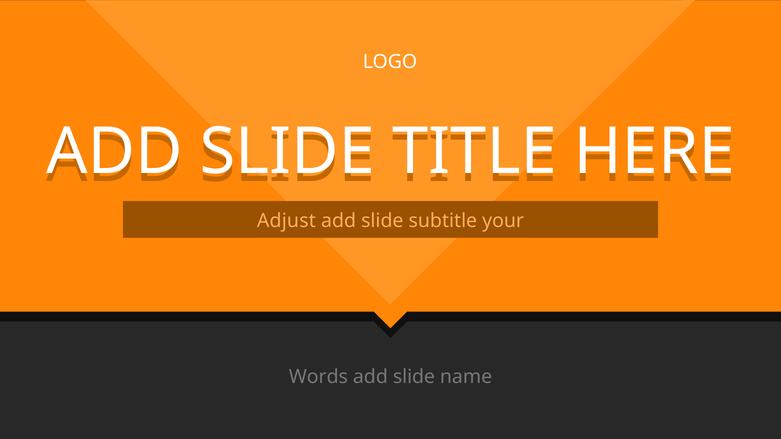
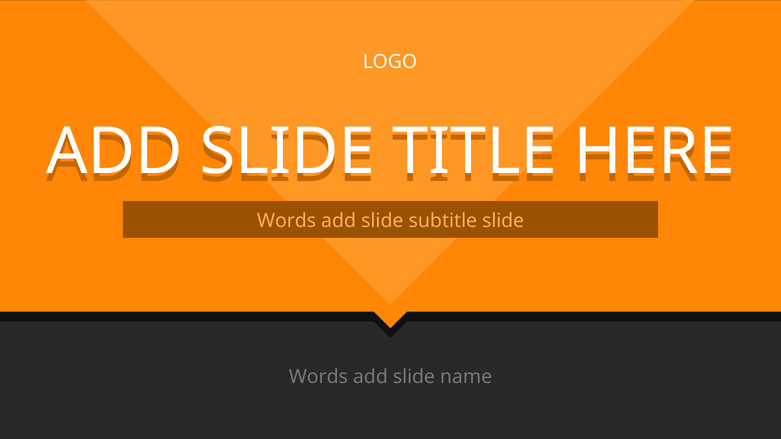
Adjust: Adjust -> Words (286, 221)
subtitle your: your -> slide (503, 221)
